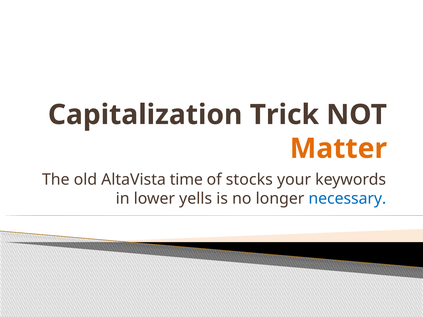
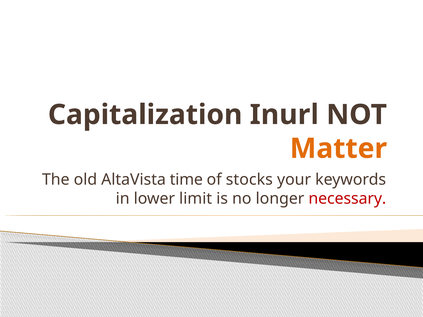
Trick: Trick -> Inurl (284, 115)
yells: yells -> limit (196, 199)
necessary colour: blue -> red (347, 199)
